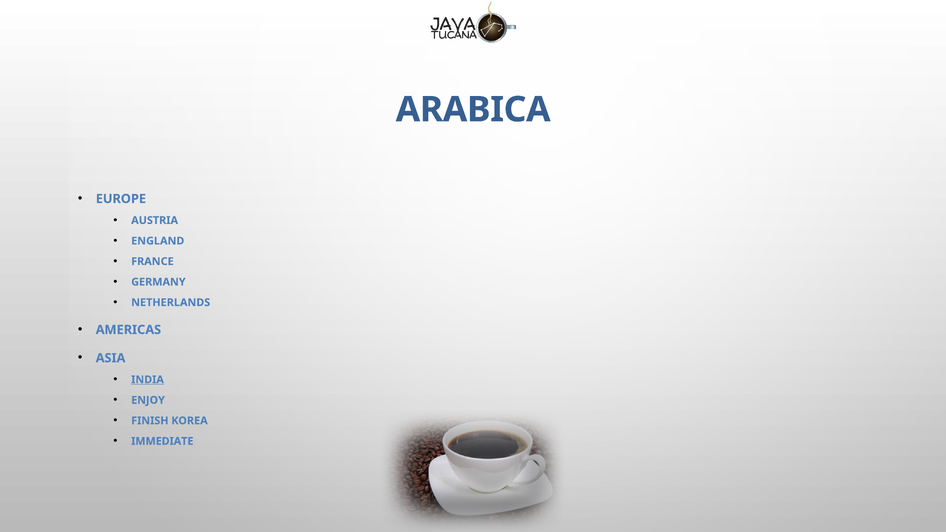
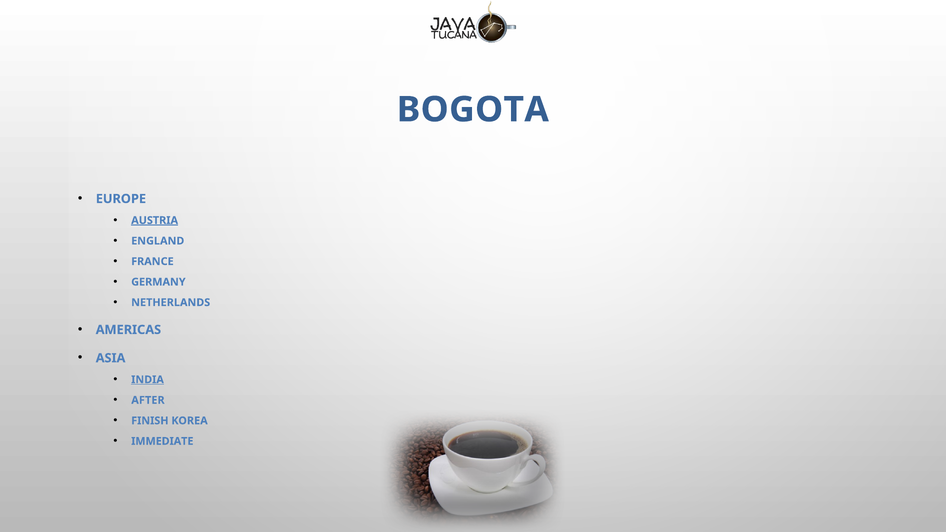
ARABICA: ARABICA -> BOGOTA (473, 110)
AUSTRIA underline: none -> present (155, 220)
ENJOY: ENJOY -> AFTER (148, 400)
